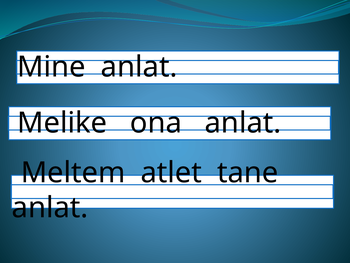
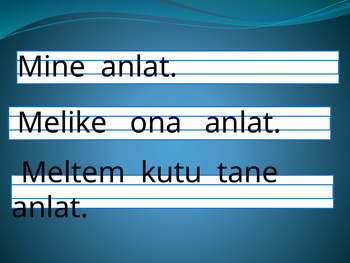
atlet: atlet -> kutu (171, 172)
